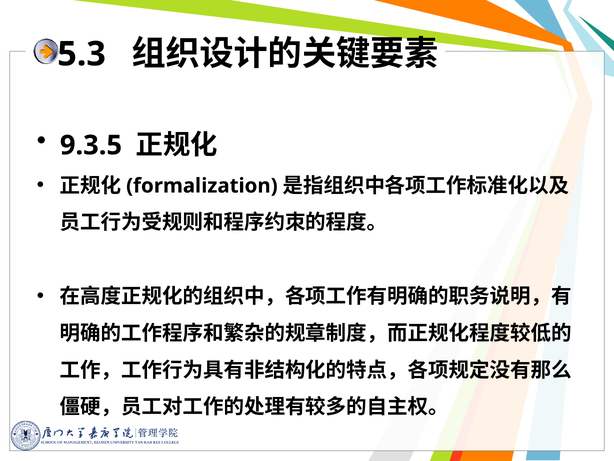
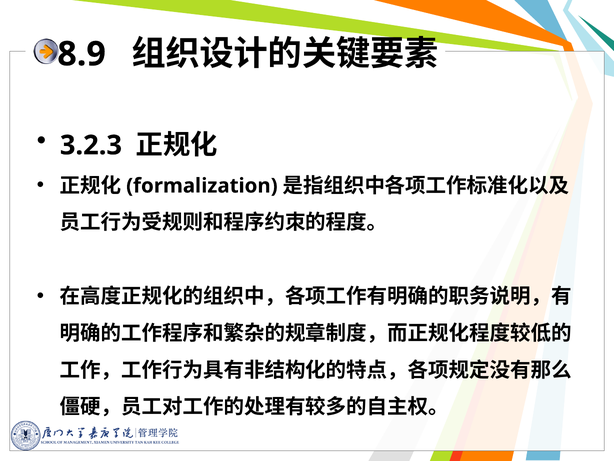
5.3: 5.3 -> 8.9 (82, 54)
9.3.5: 9.3.5 -> 3.2.3 (91, 145)
